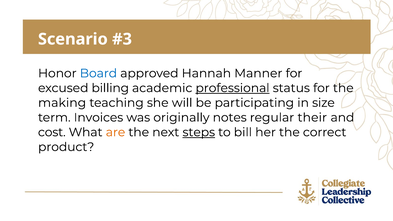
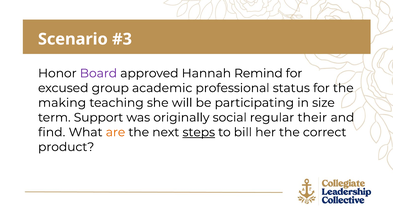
Board colour: blue -> purple (98, 73)
Manner: Manner -> Remind (258, 73)
billing: billing -> group (110, 88)
professional underline: present -> none (233, 88)
Invoices: Invoices -> Support (98, 118)
notes: notes -> social (230, 118)
cost: cost -> find (52, 132)
